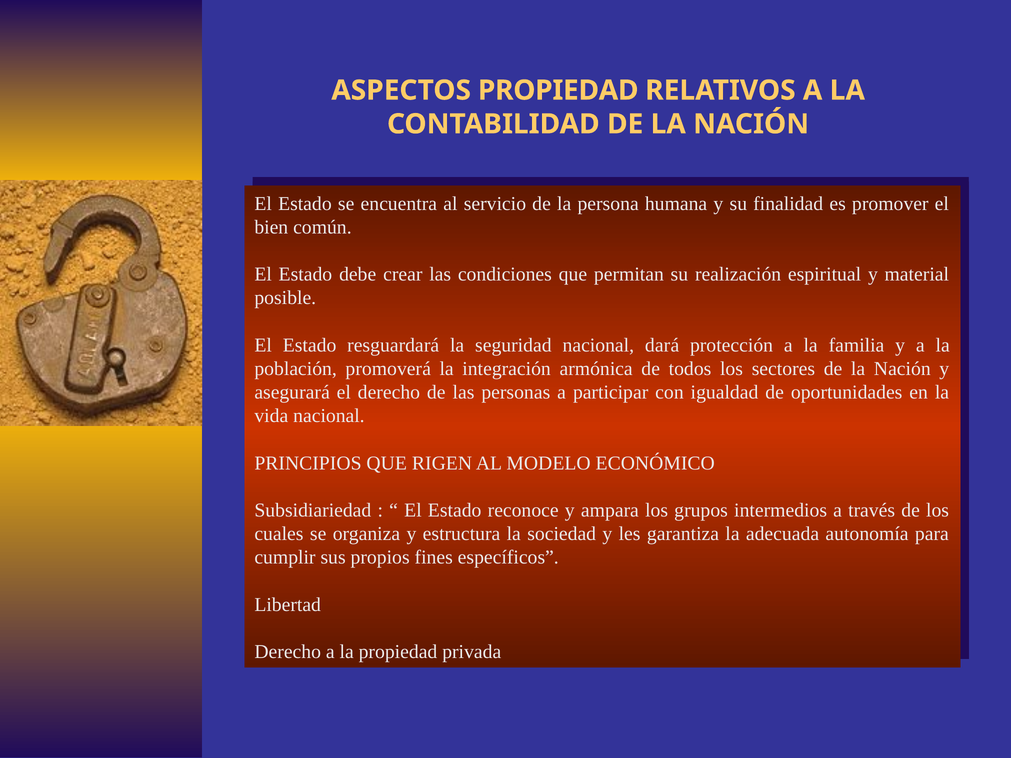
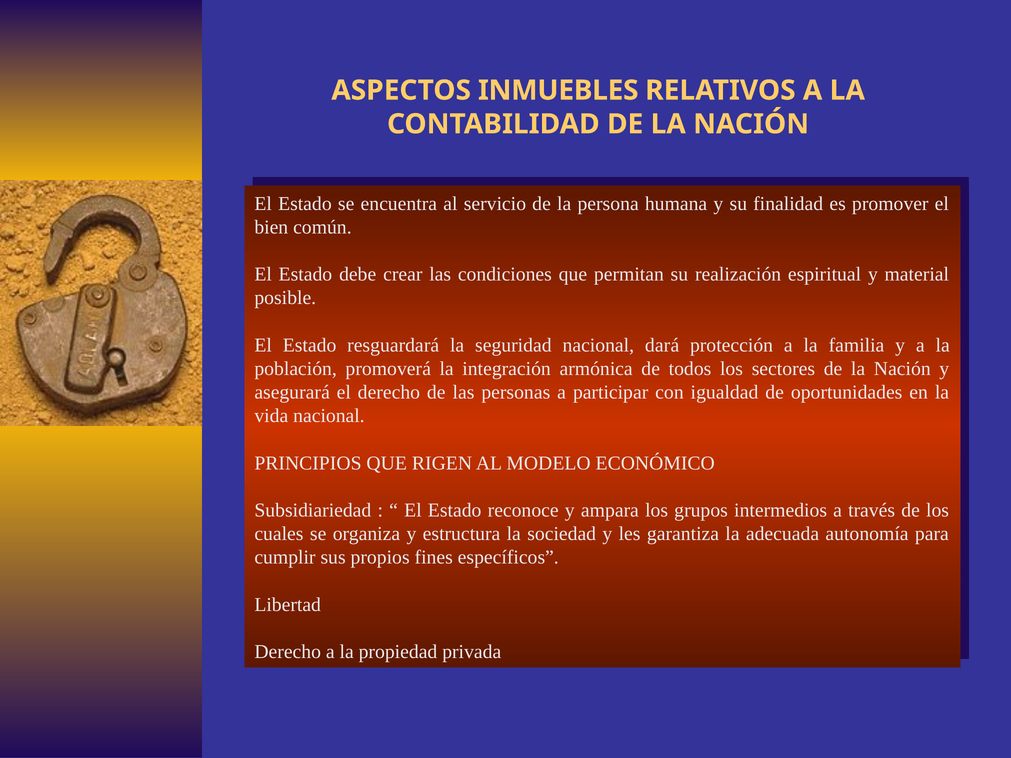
ASPECTOS PROPIEDAD: PROPIEDAD -> INMUEBLES (558, 90)
